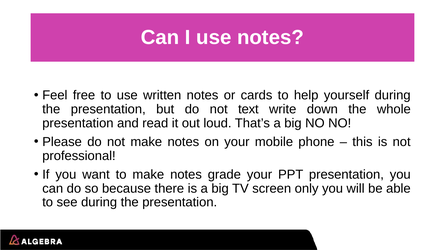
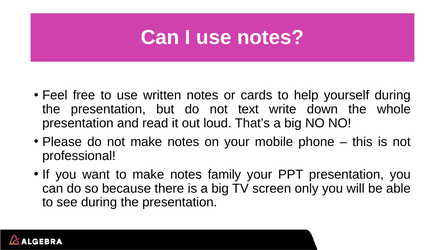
grade: grade -> family (224, 175)
